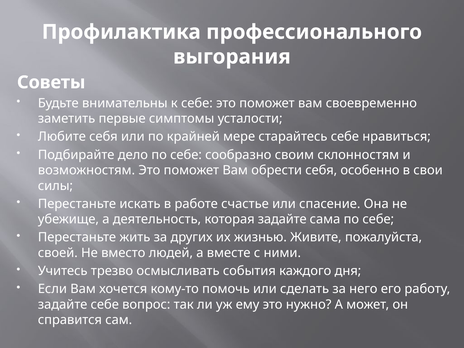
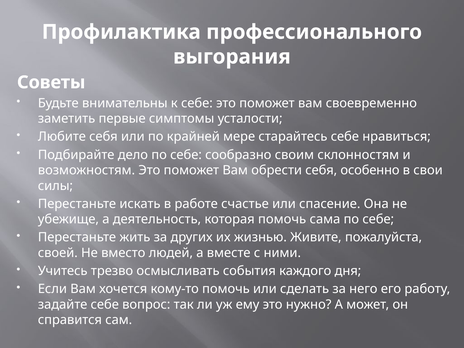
которая задайте: задайте -> помочь (282, 219)
